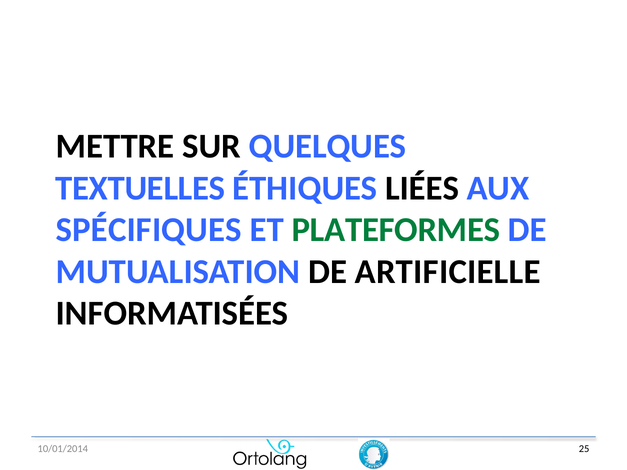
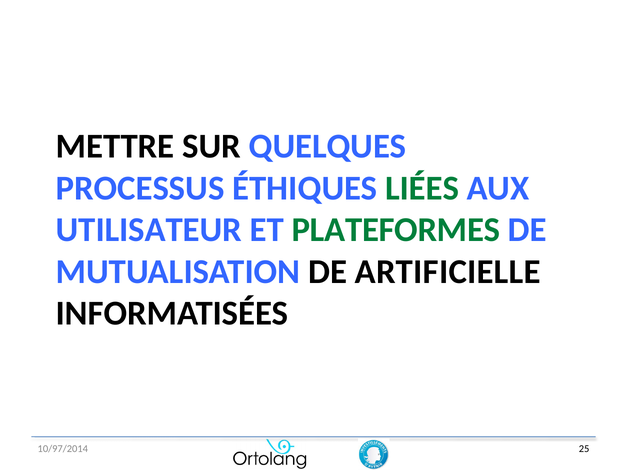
TEXTUELLES: TEXTUELLES -> PROCESSUS (140, 188)
LIÉES colour: black -> green (422, 188)
SPÉCIFIQUES: SPÉCIFIQUES -> UTILISATEUR (149, 230)
10/01/2014: 10/01/2014 -> 10/97/2014 (63, 449)
